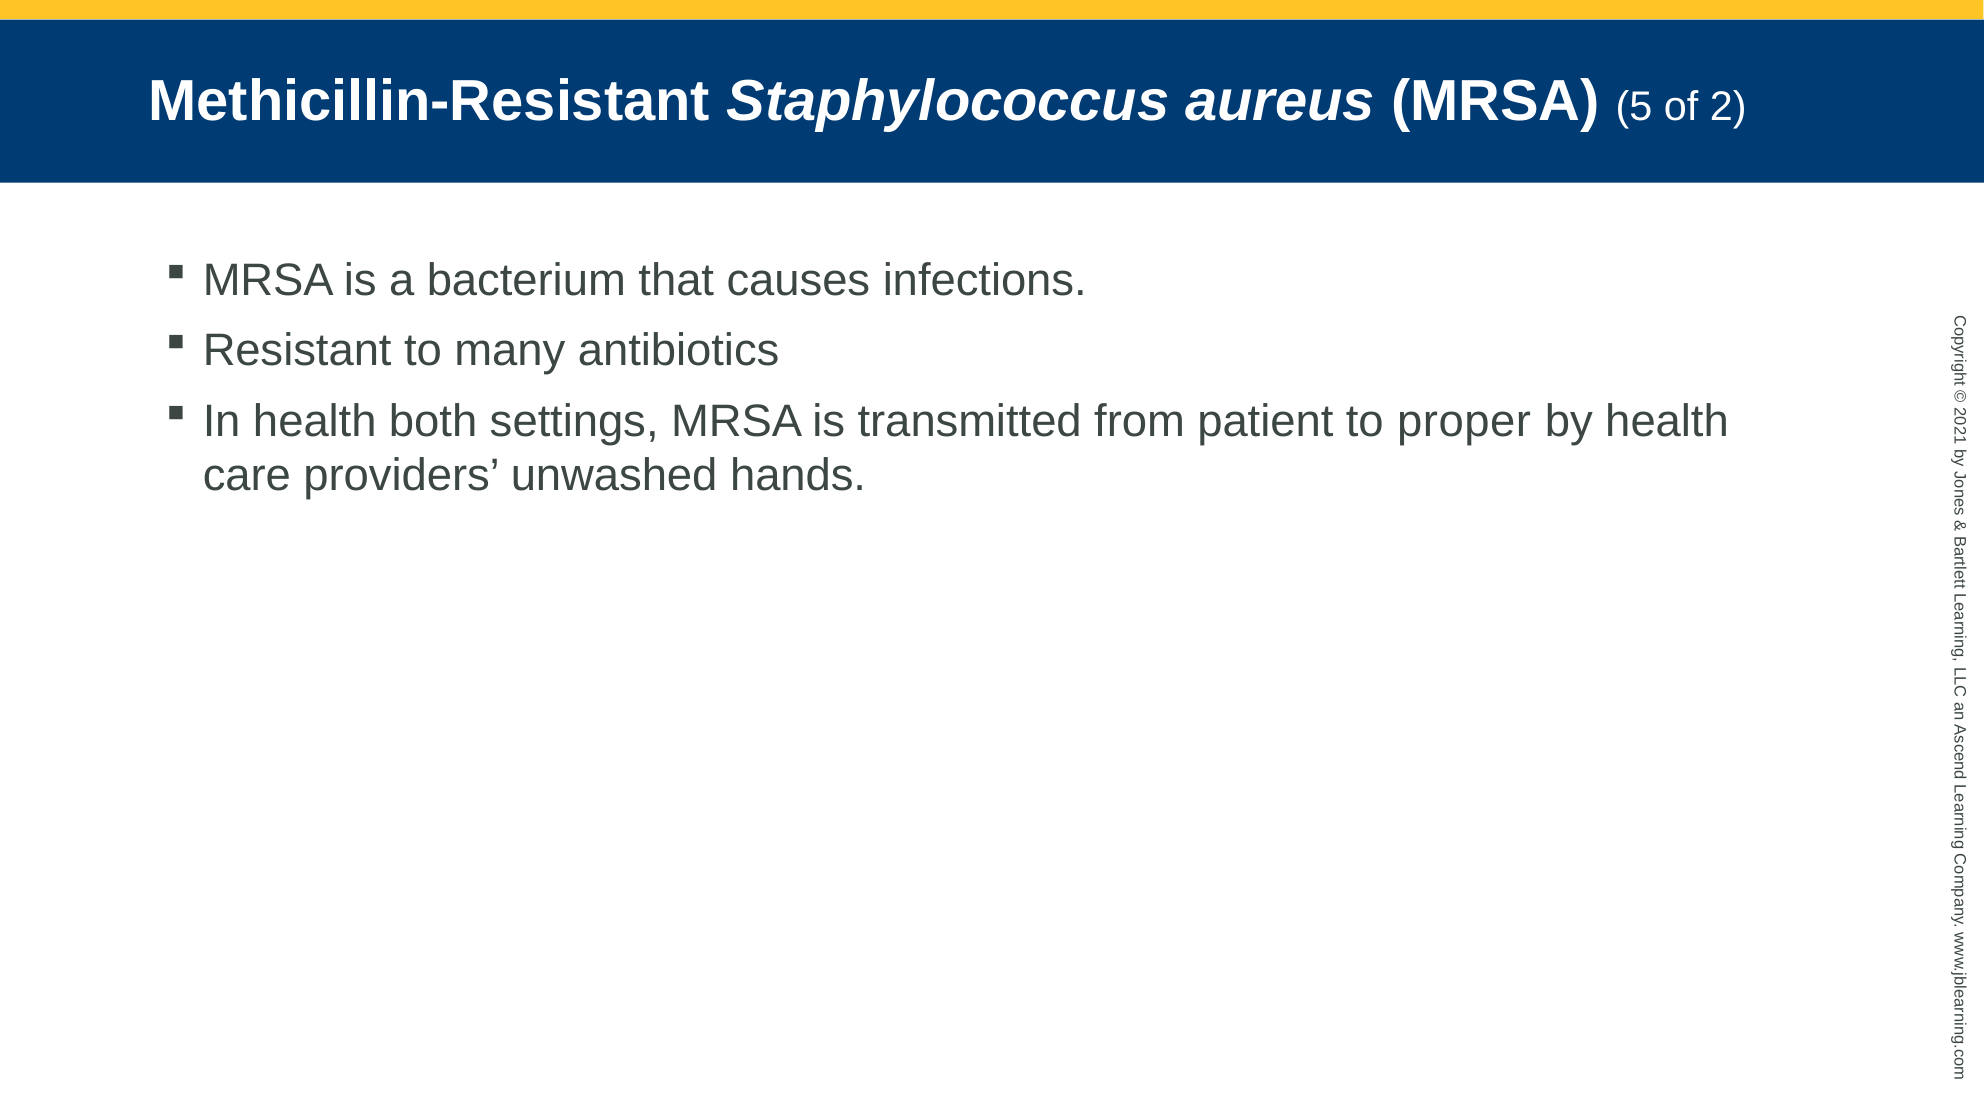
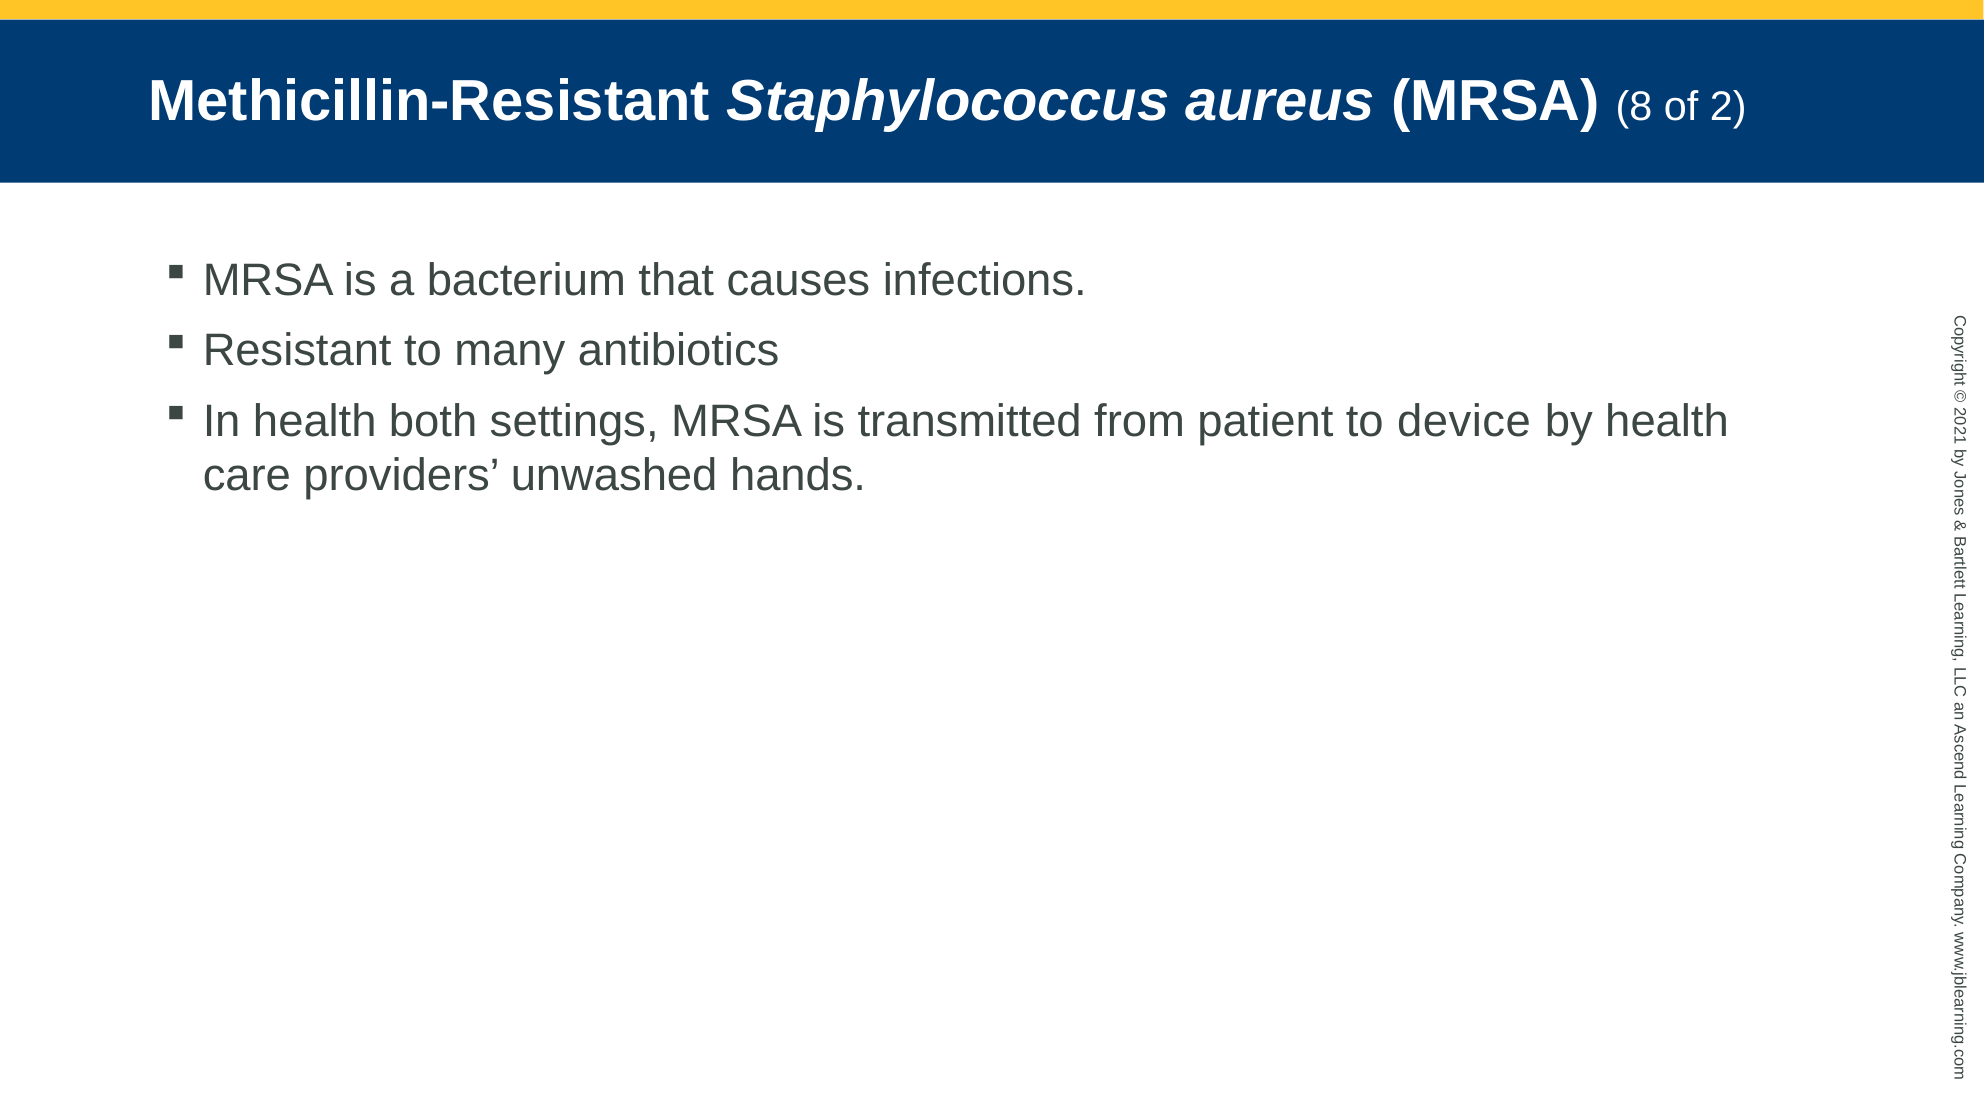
5: 5 -> 8 (1634, 107)
proper: proper -> device (1464, 421)
